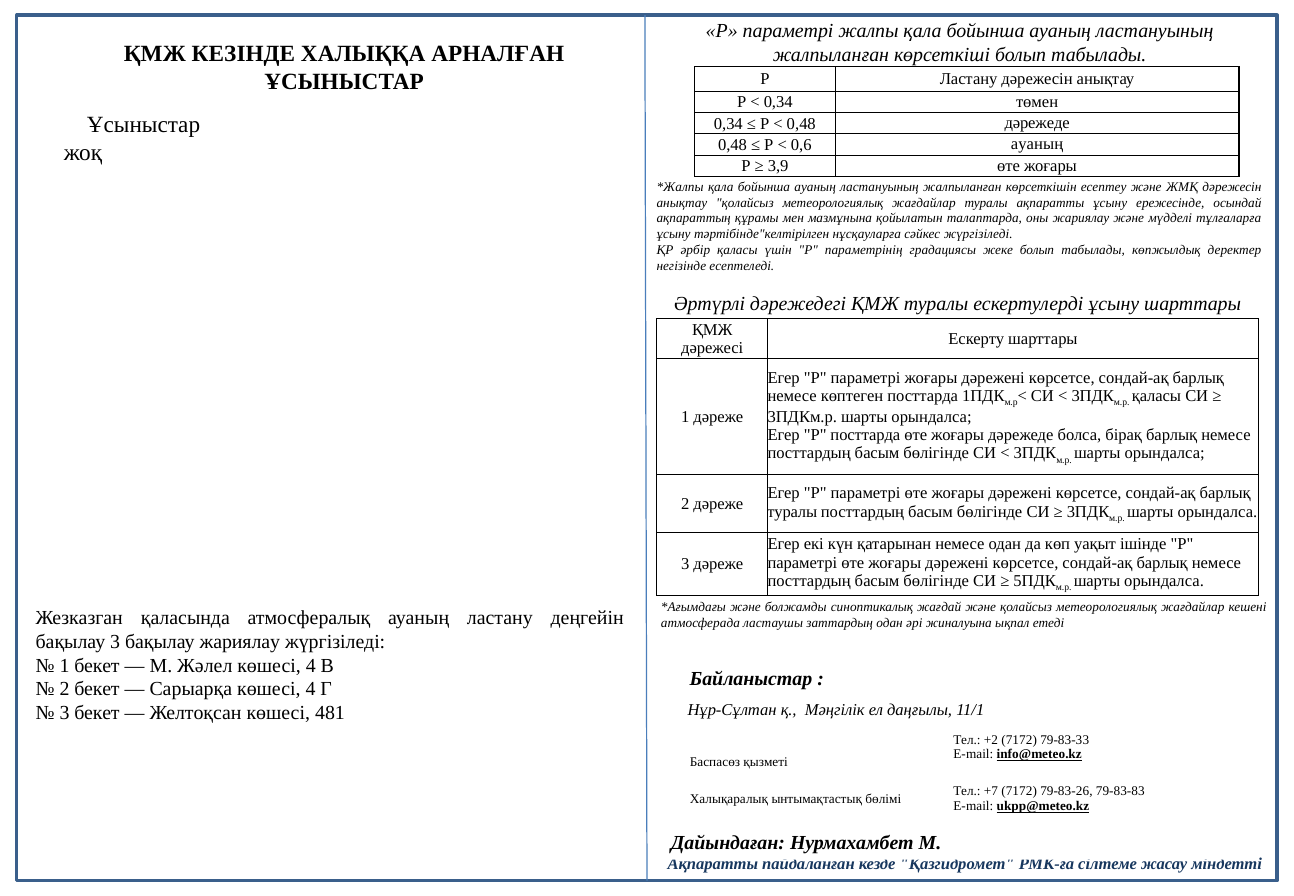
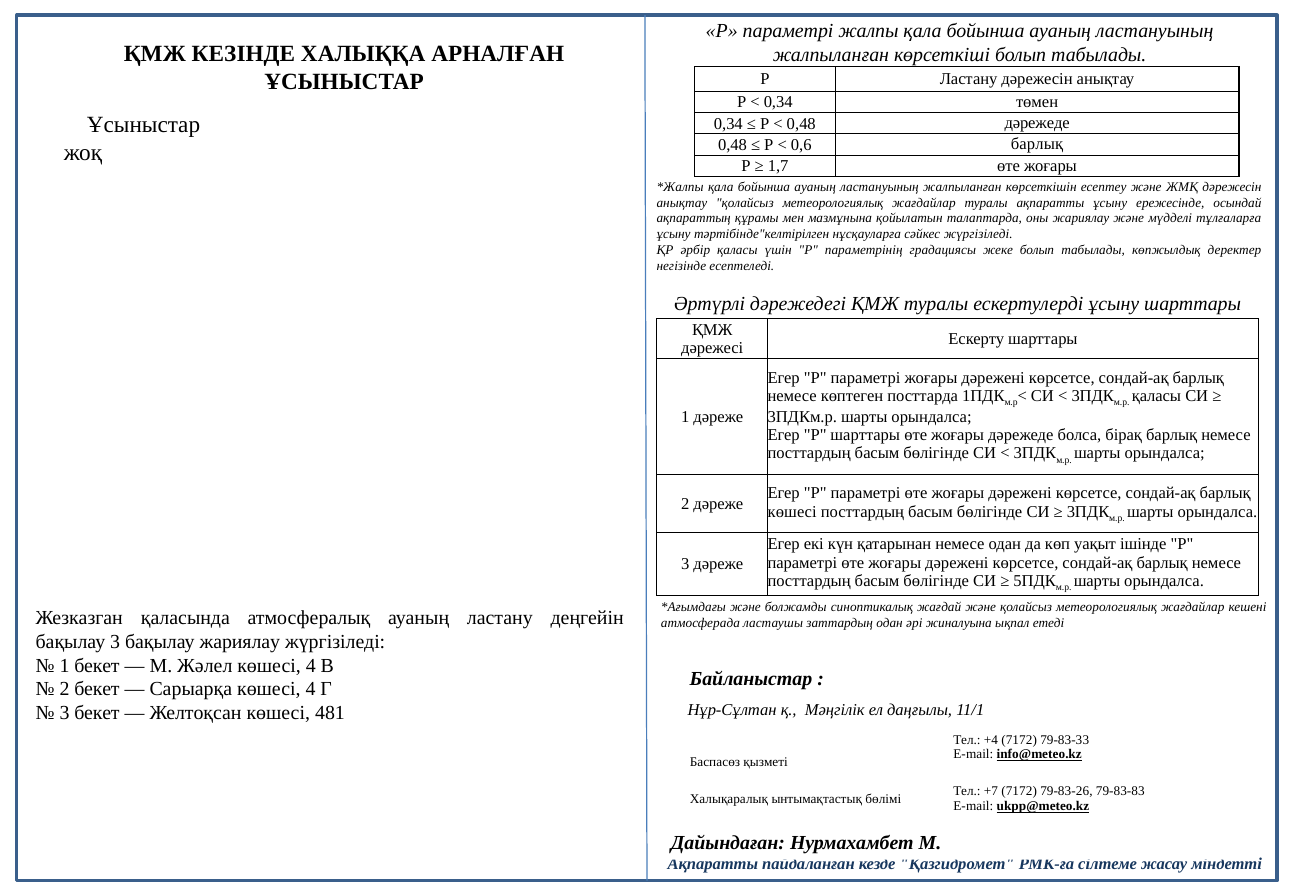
0,6 ауаның: ауаның -> барлық (1037, 144)
3,9: 3,9 -> 1,7 (778, 166)
P посттарда: посттарда -> шарттары (865, 435)
туралы: туралы -> көшесі (792, 512)
+2: +2 -> +4 (991, 740)
